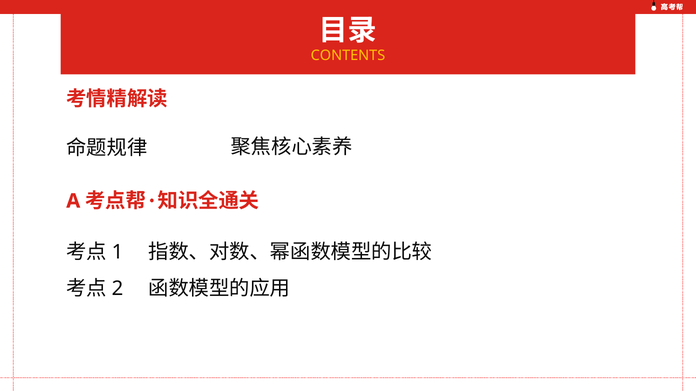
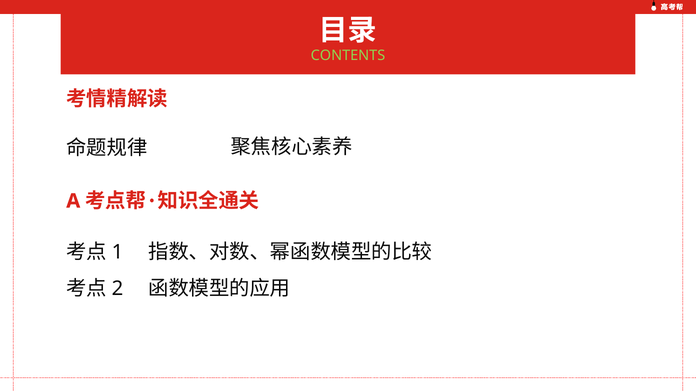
CONTENTS colour: yellow -> light green (348, 56)
